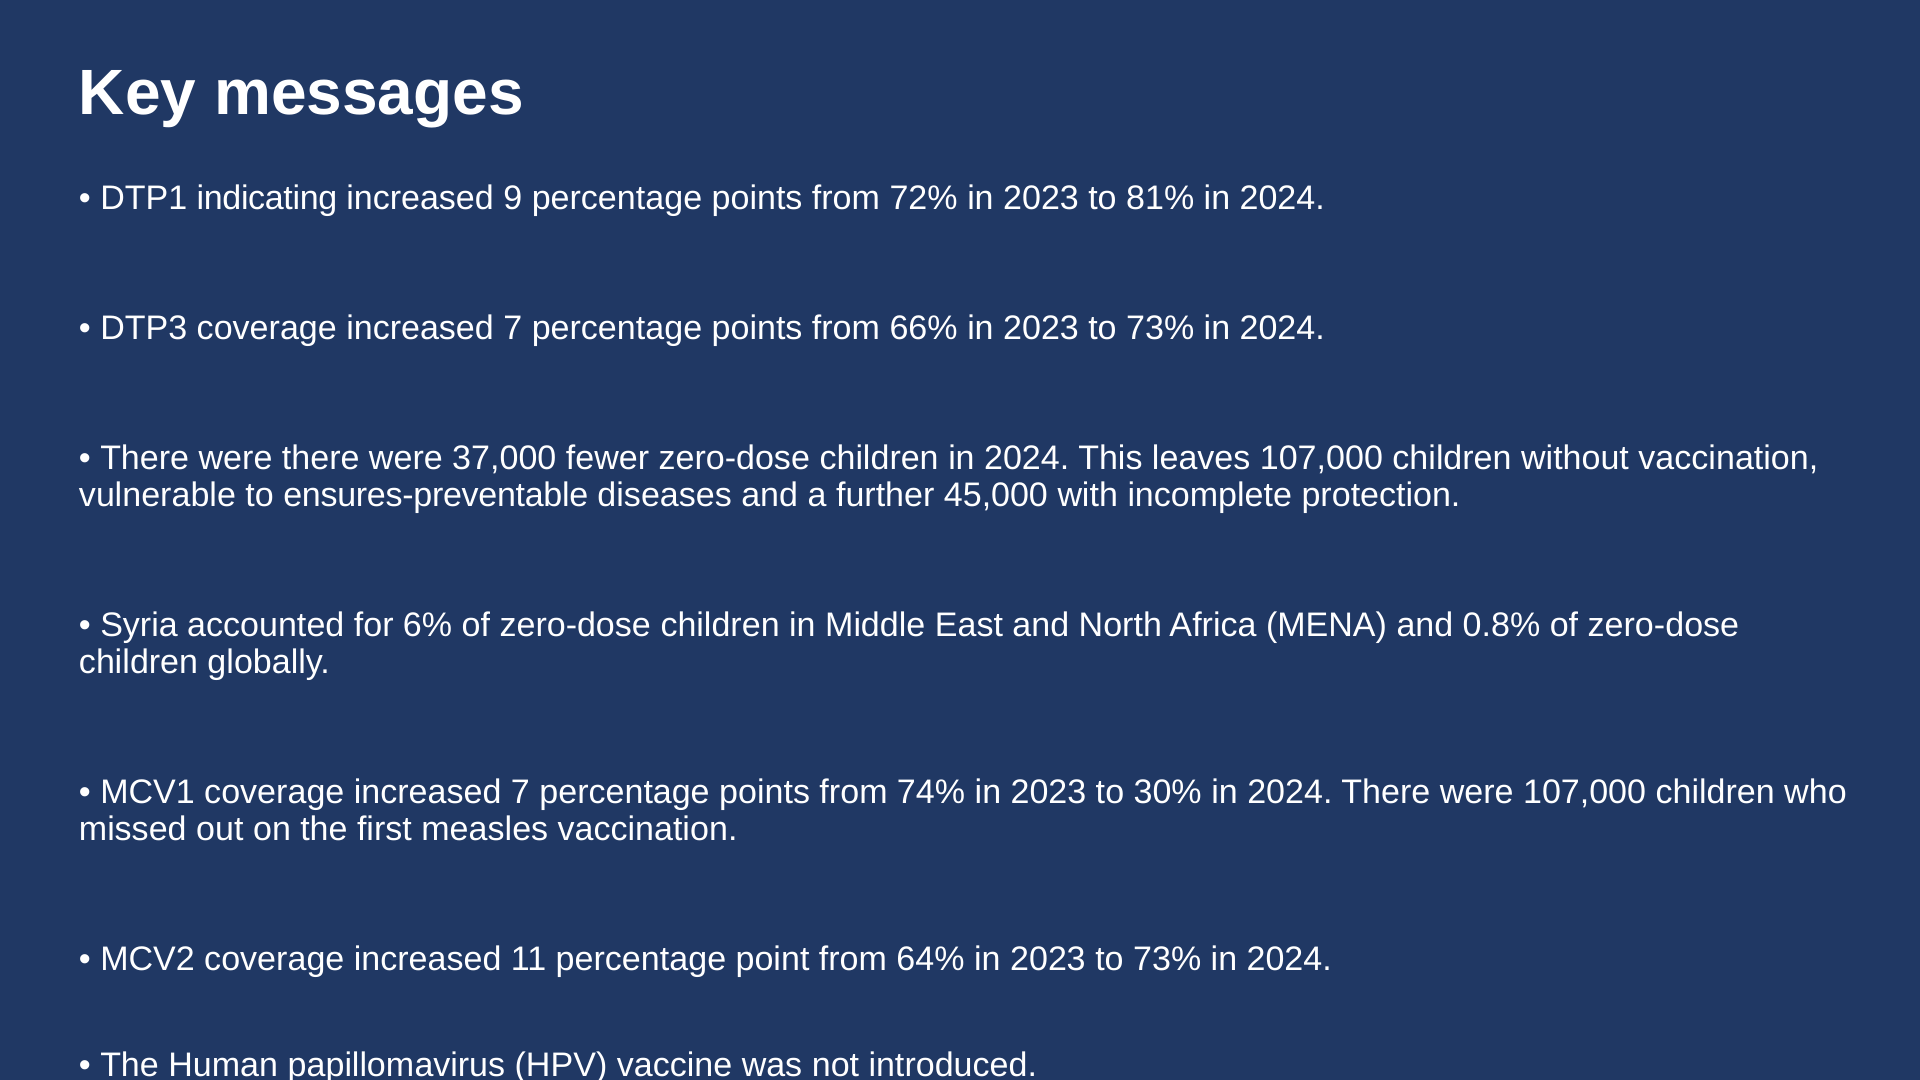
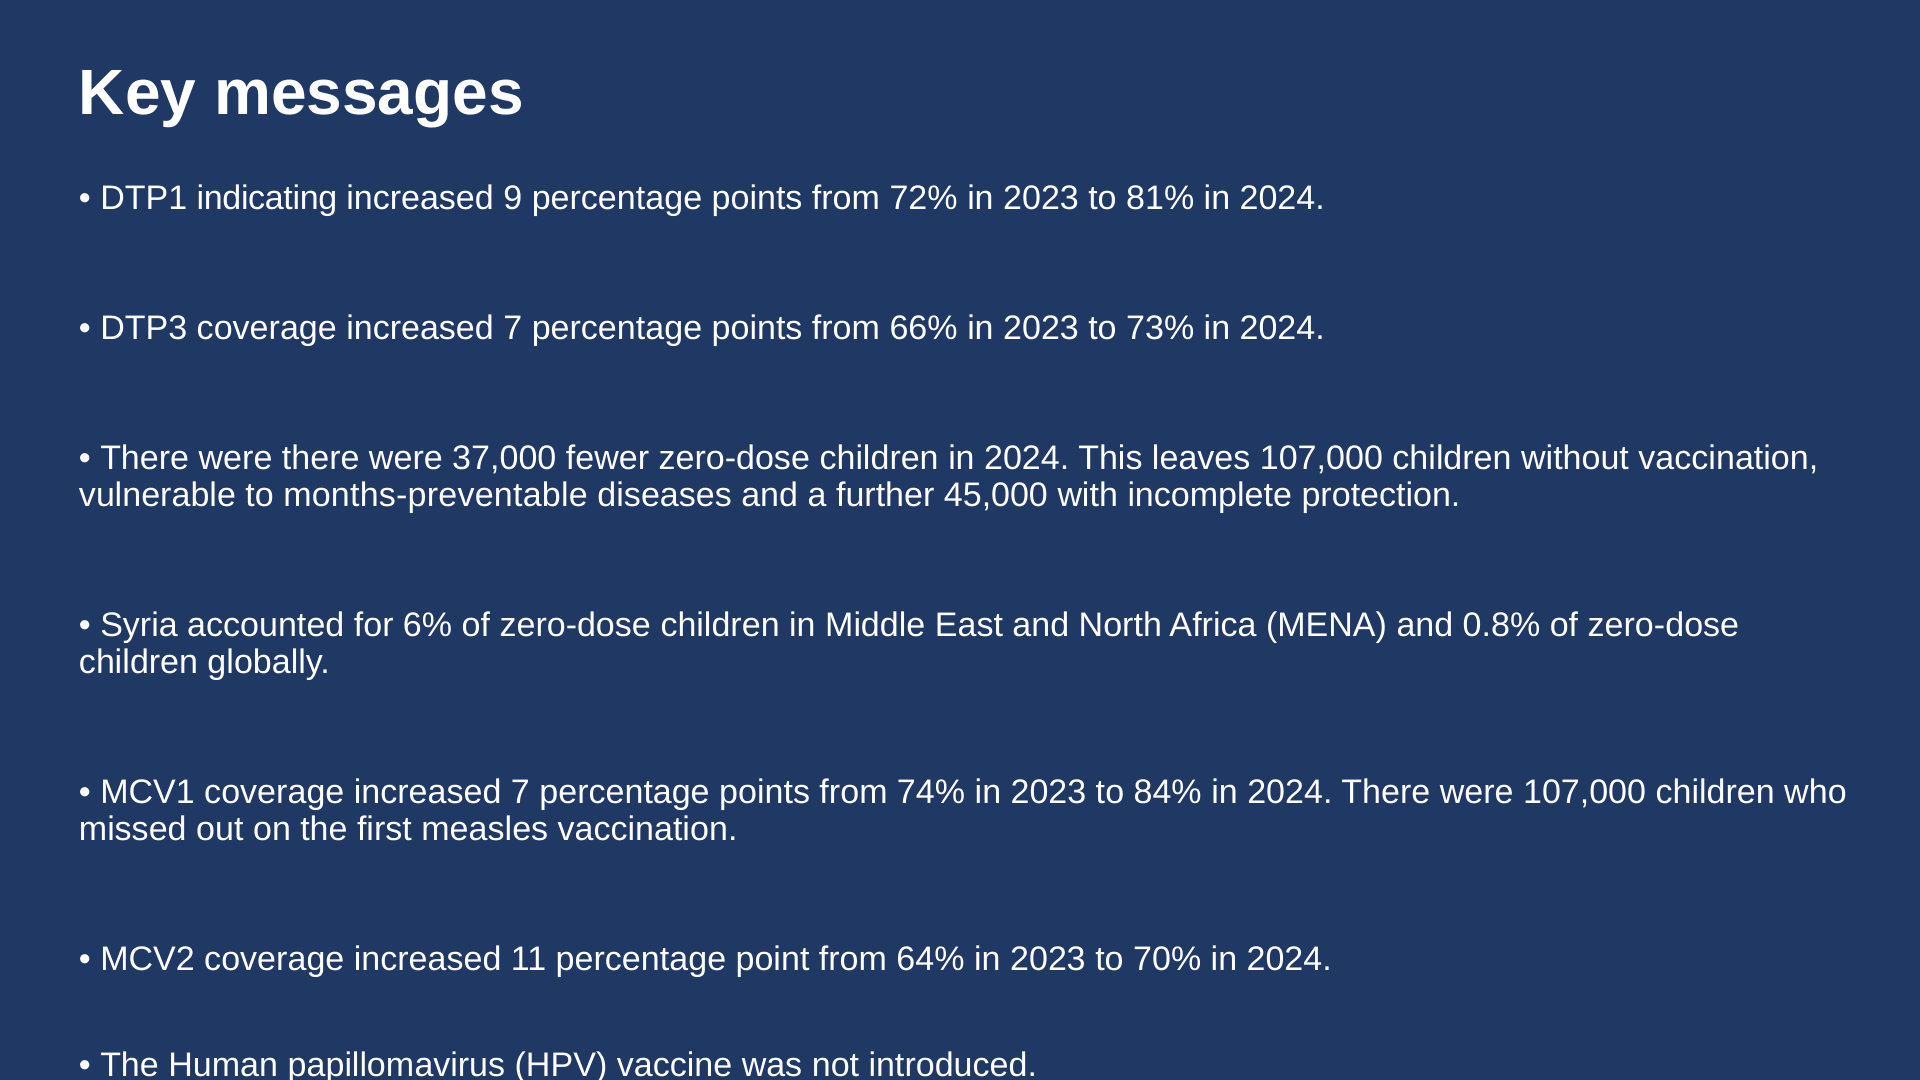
ensures-preventable: ensures-preventable -> months-preventable (436, 495)
30%: 30% -> 84% (1168, 792)
73%: 73% -> 70% (1167, 959)
